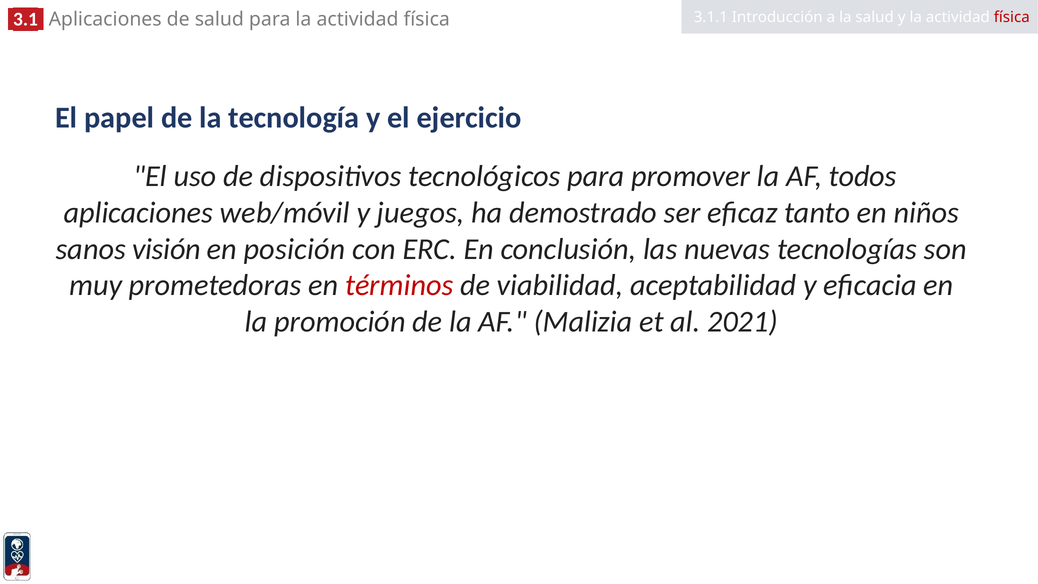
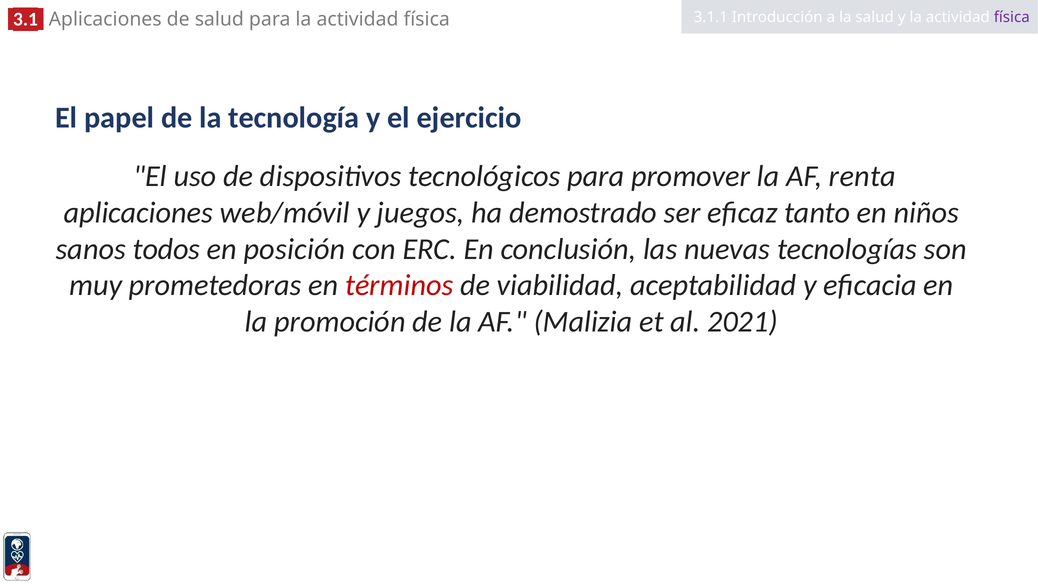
física colour: red -> purple (1012, 17)
todos: todos -> renta (862, 176)
visión: visión -> todos (166, 249)
